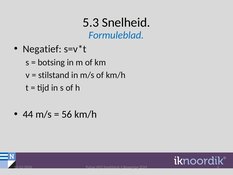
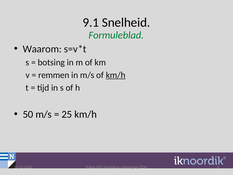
5.3: 5.3 -> 9.1 (91, 22)
Formuleblad colour: blue -> green (116, 35)
Negatief: Negatief -> Waarom (42, 49)
stilstand: stilstand -> remmen (54, 75)
km/h underline: none -> present (116, 75)
44: 44 -> 50 (28, 114)
56: 56 -> 25 (67, 114)
